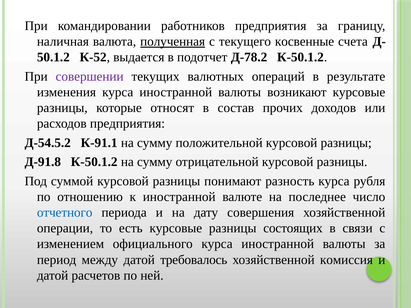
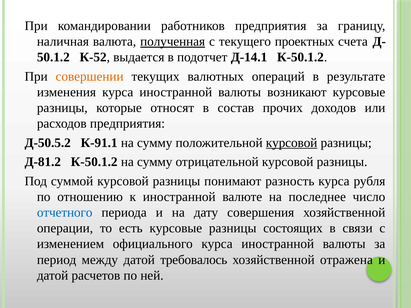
косвенные: косвенные -> проектных (305, 42)
Д-78.2: Д-78.2 -> Д-14.1 (249, 57)
совершении colour: purple -> orange (90, 76)
Д-54.5.2: Д-54.5.2 -> Д-50.5.2 (48, 143)
курсовой underline: none -> present (292, 143)
Д-91.8: Д-91.8 -> Д-81.2 (43, 162)
комиссия: комиссия -> отражена (346, 260)
